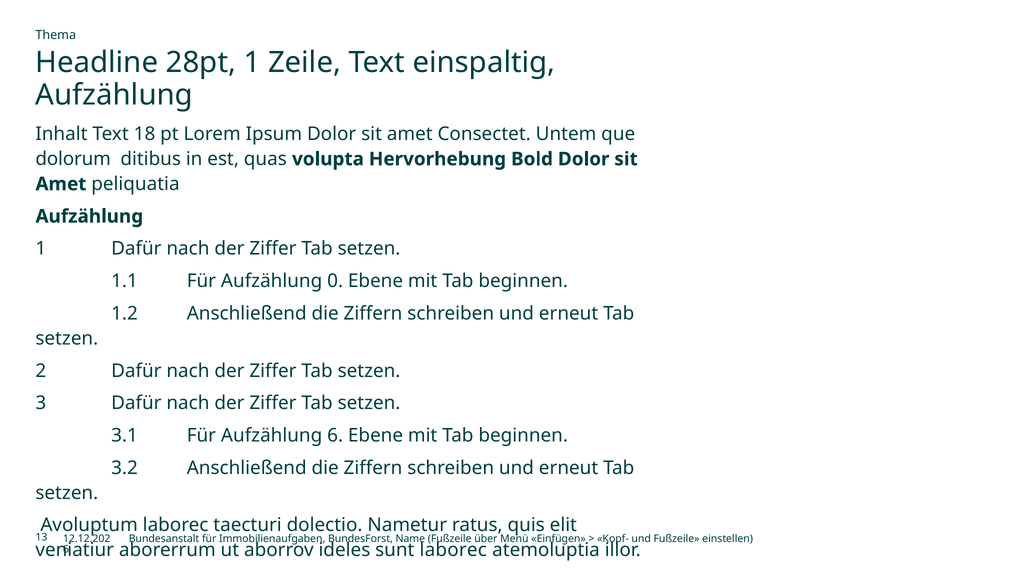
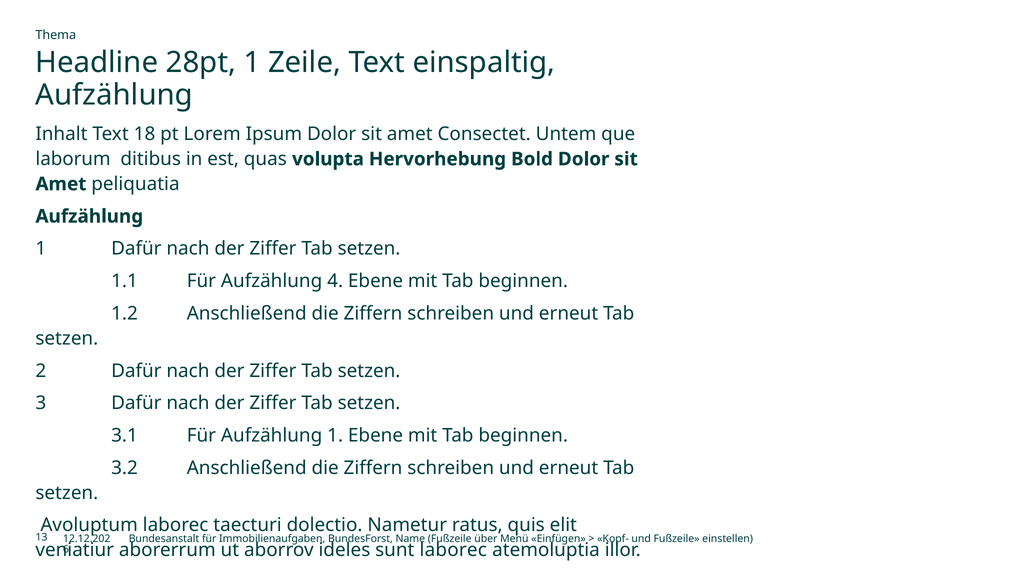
dolorum: dolorum -> laborum (73, 159)
0: 0 -> 4 (335, 281)
Für Aufzählung 6: 6 -> 1 (335, 435)
